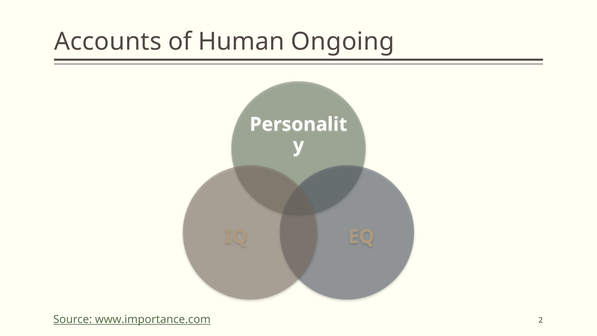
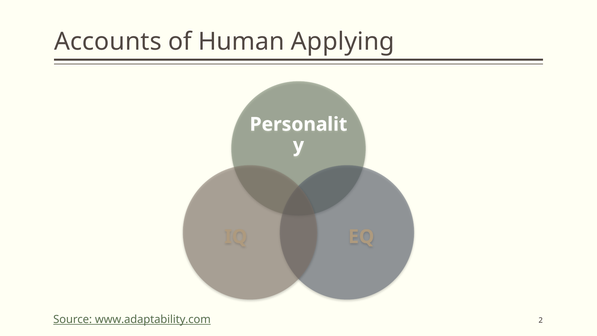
Ongoing: Ongoing -> Applying (343, 42)
www.importance.com: www.importance.com -> www.adaptability.com (153, 319)
